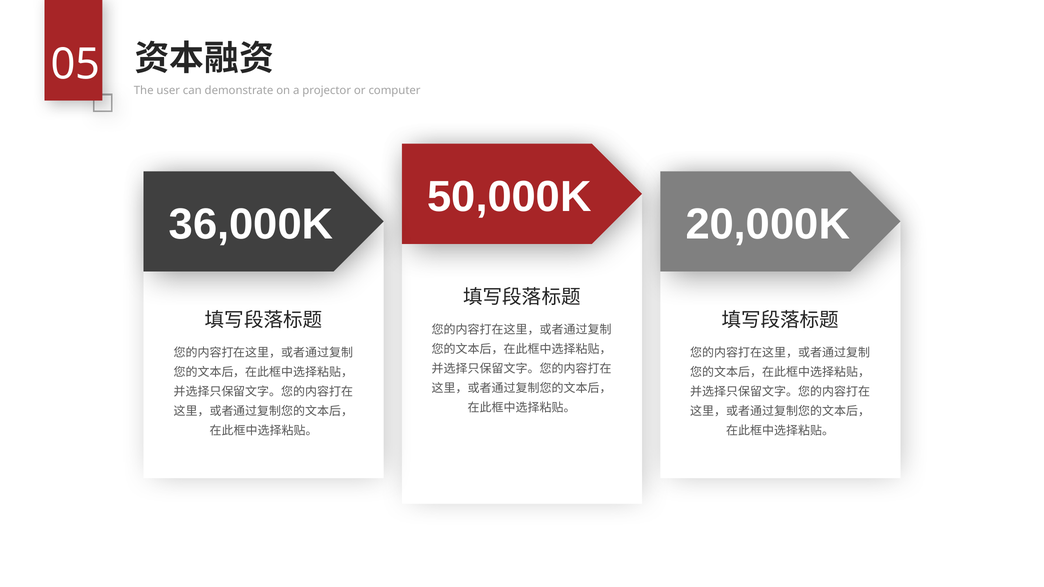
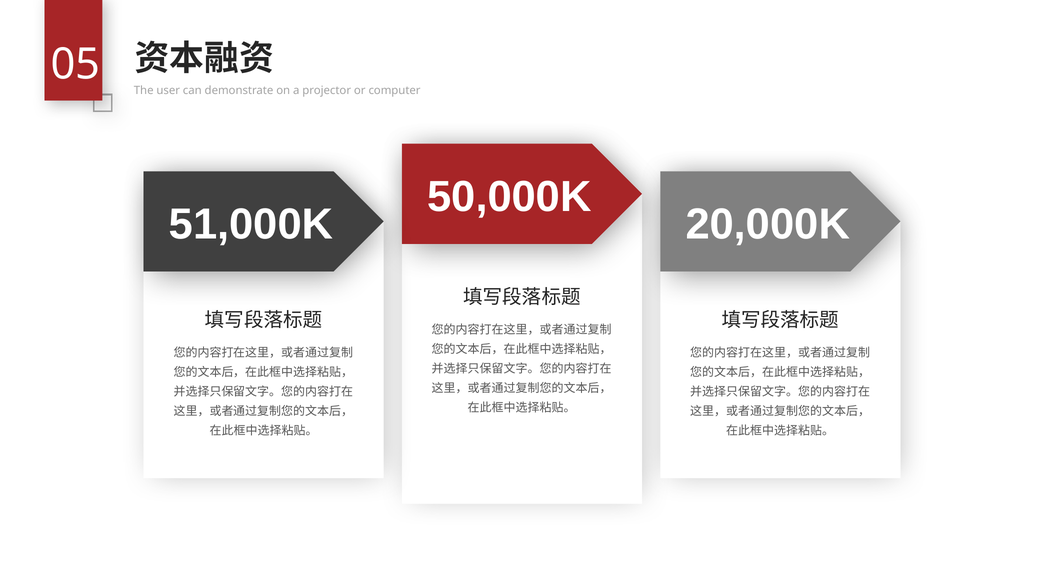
36,000K: 36,000K -> 51,000K (251, 225)
